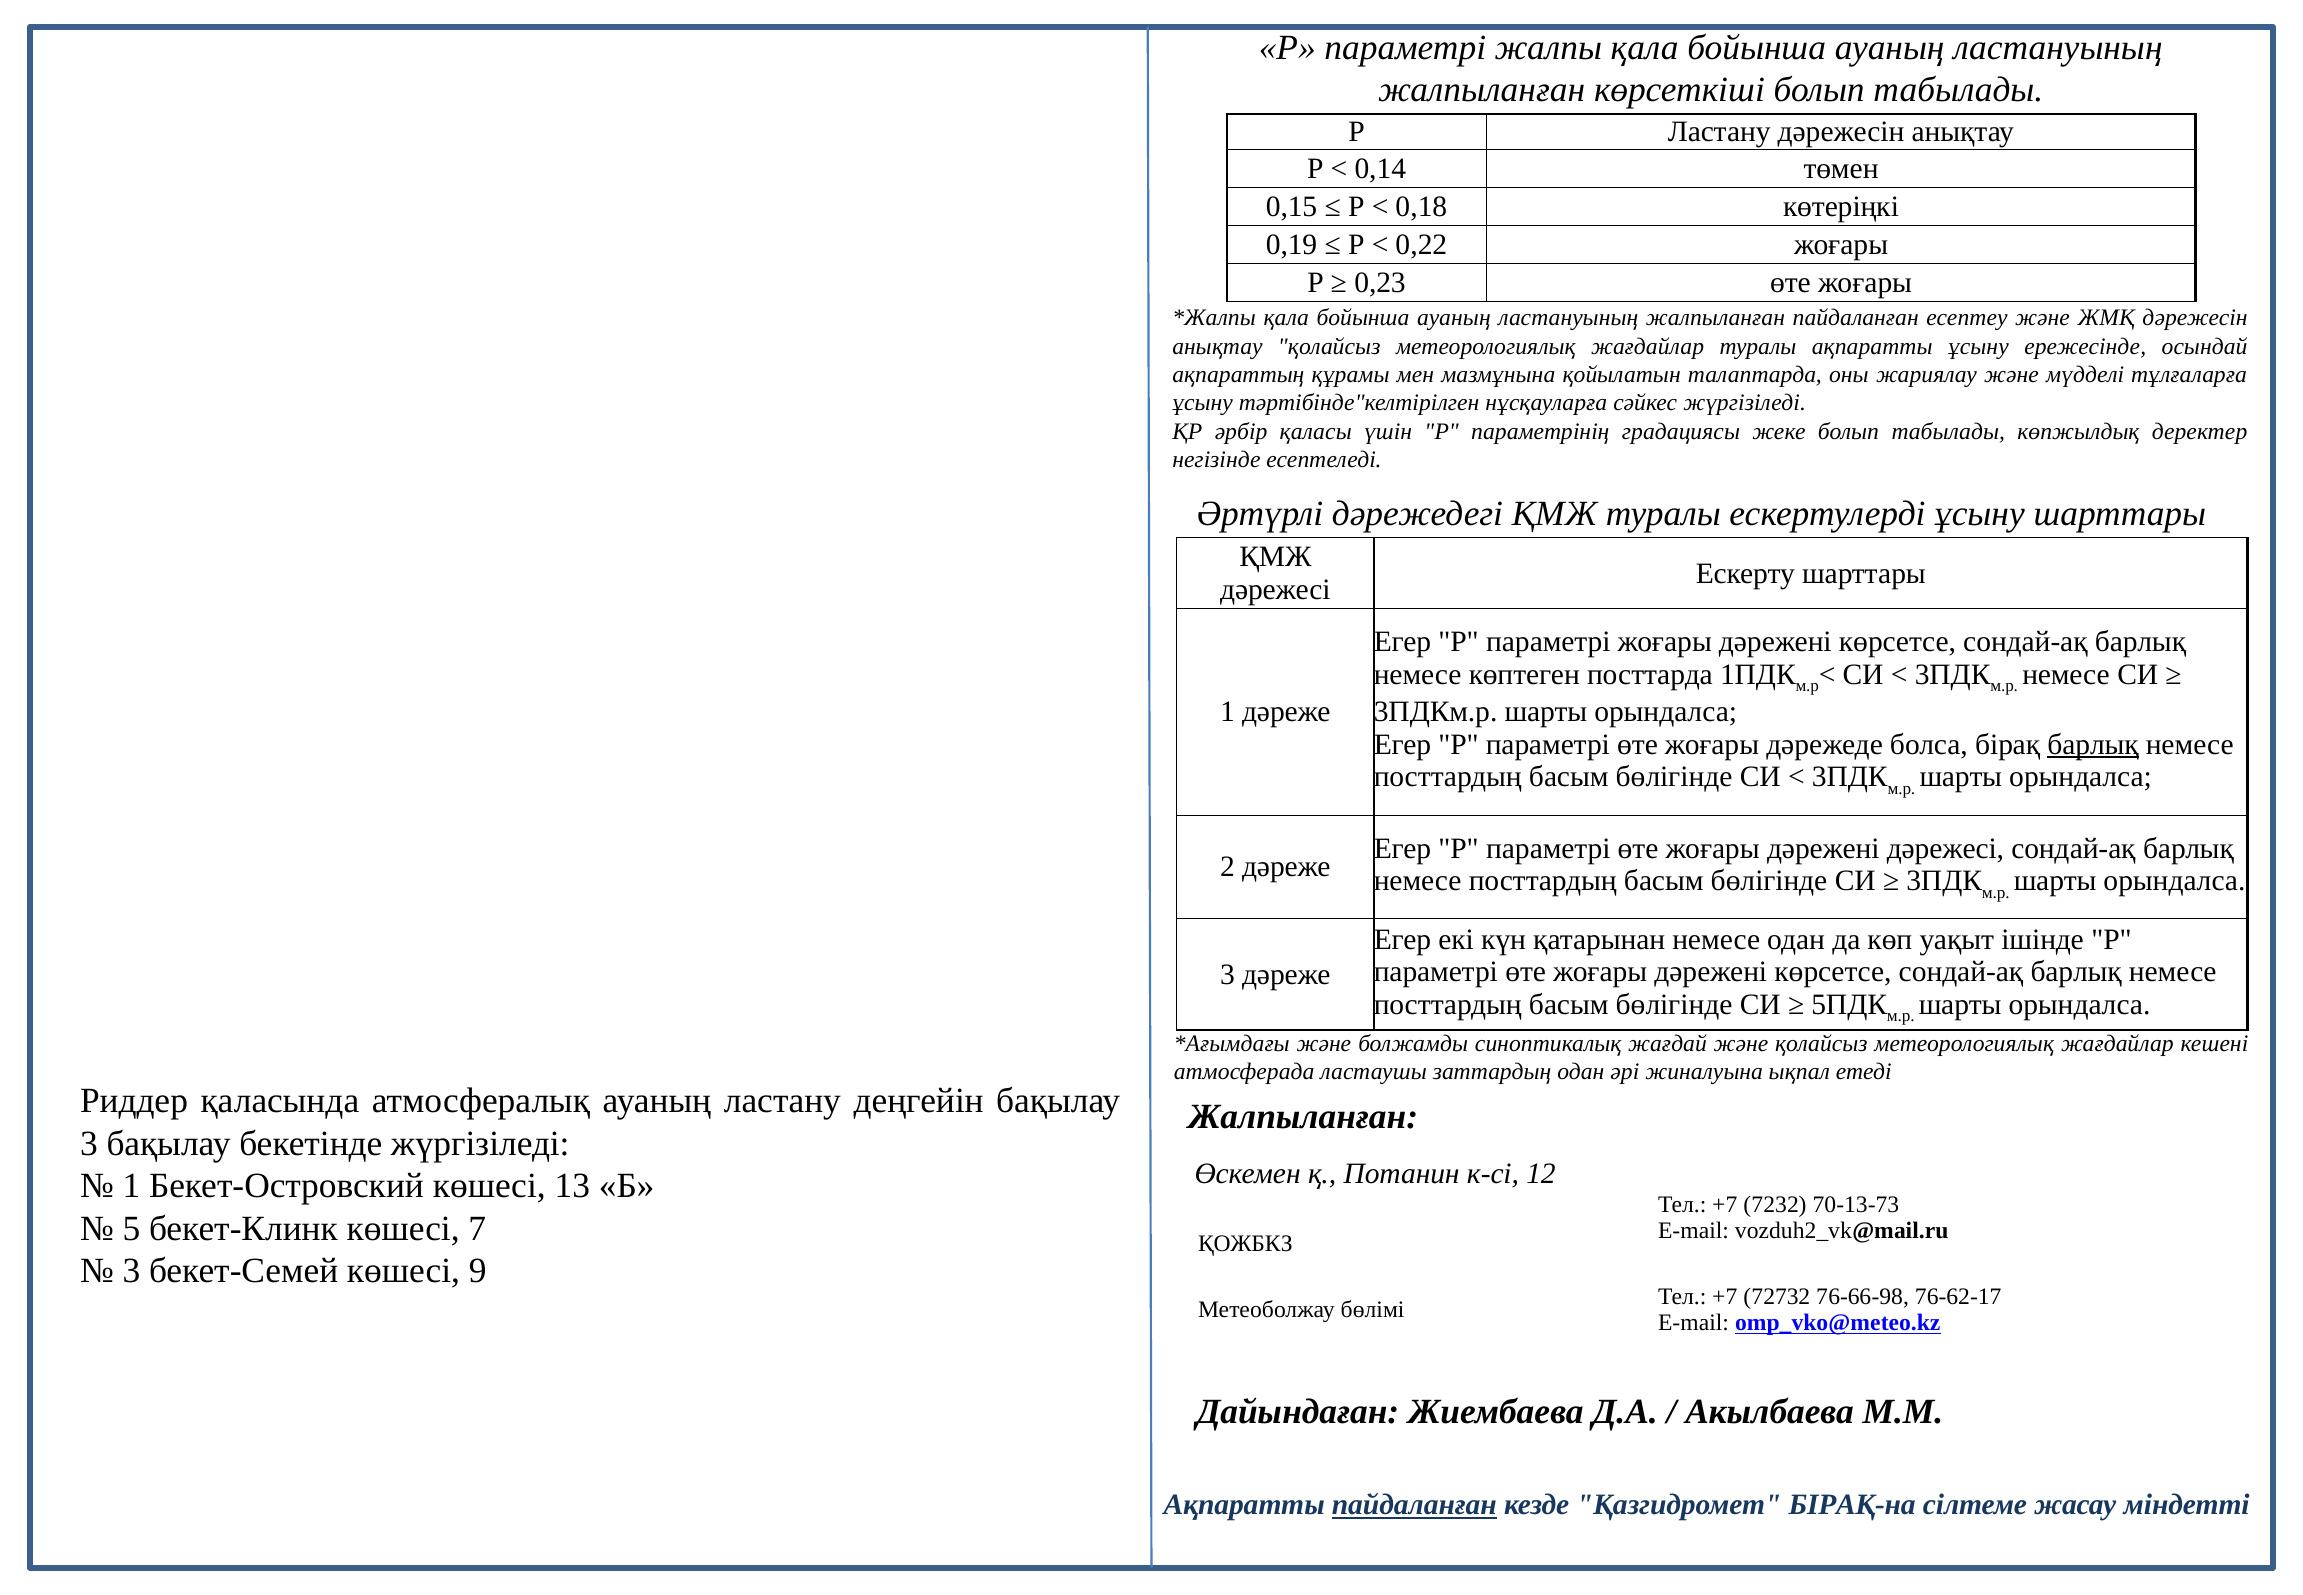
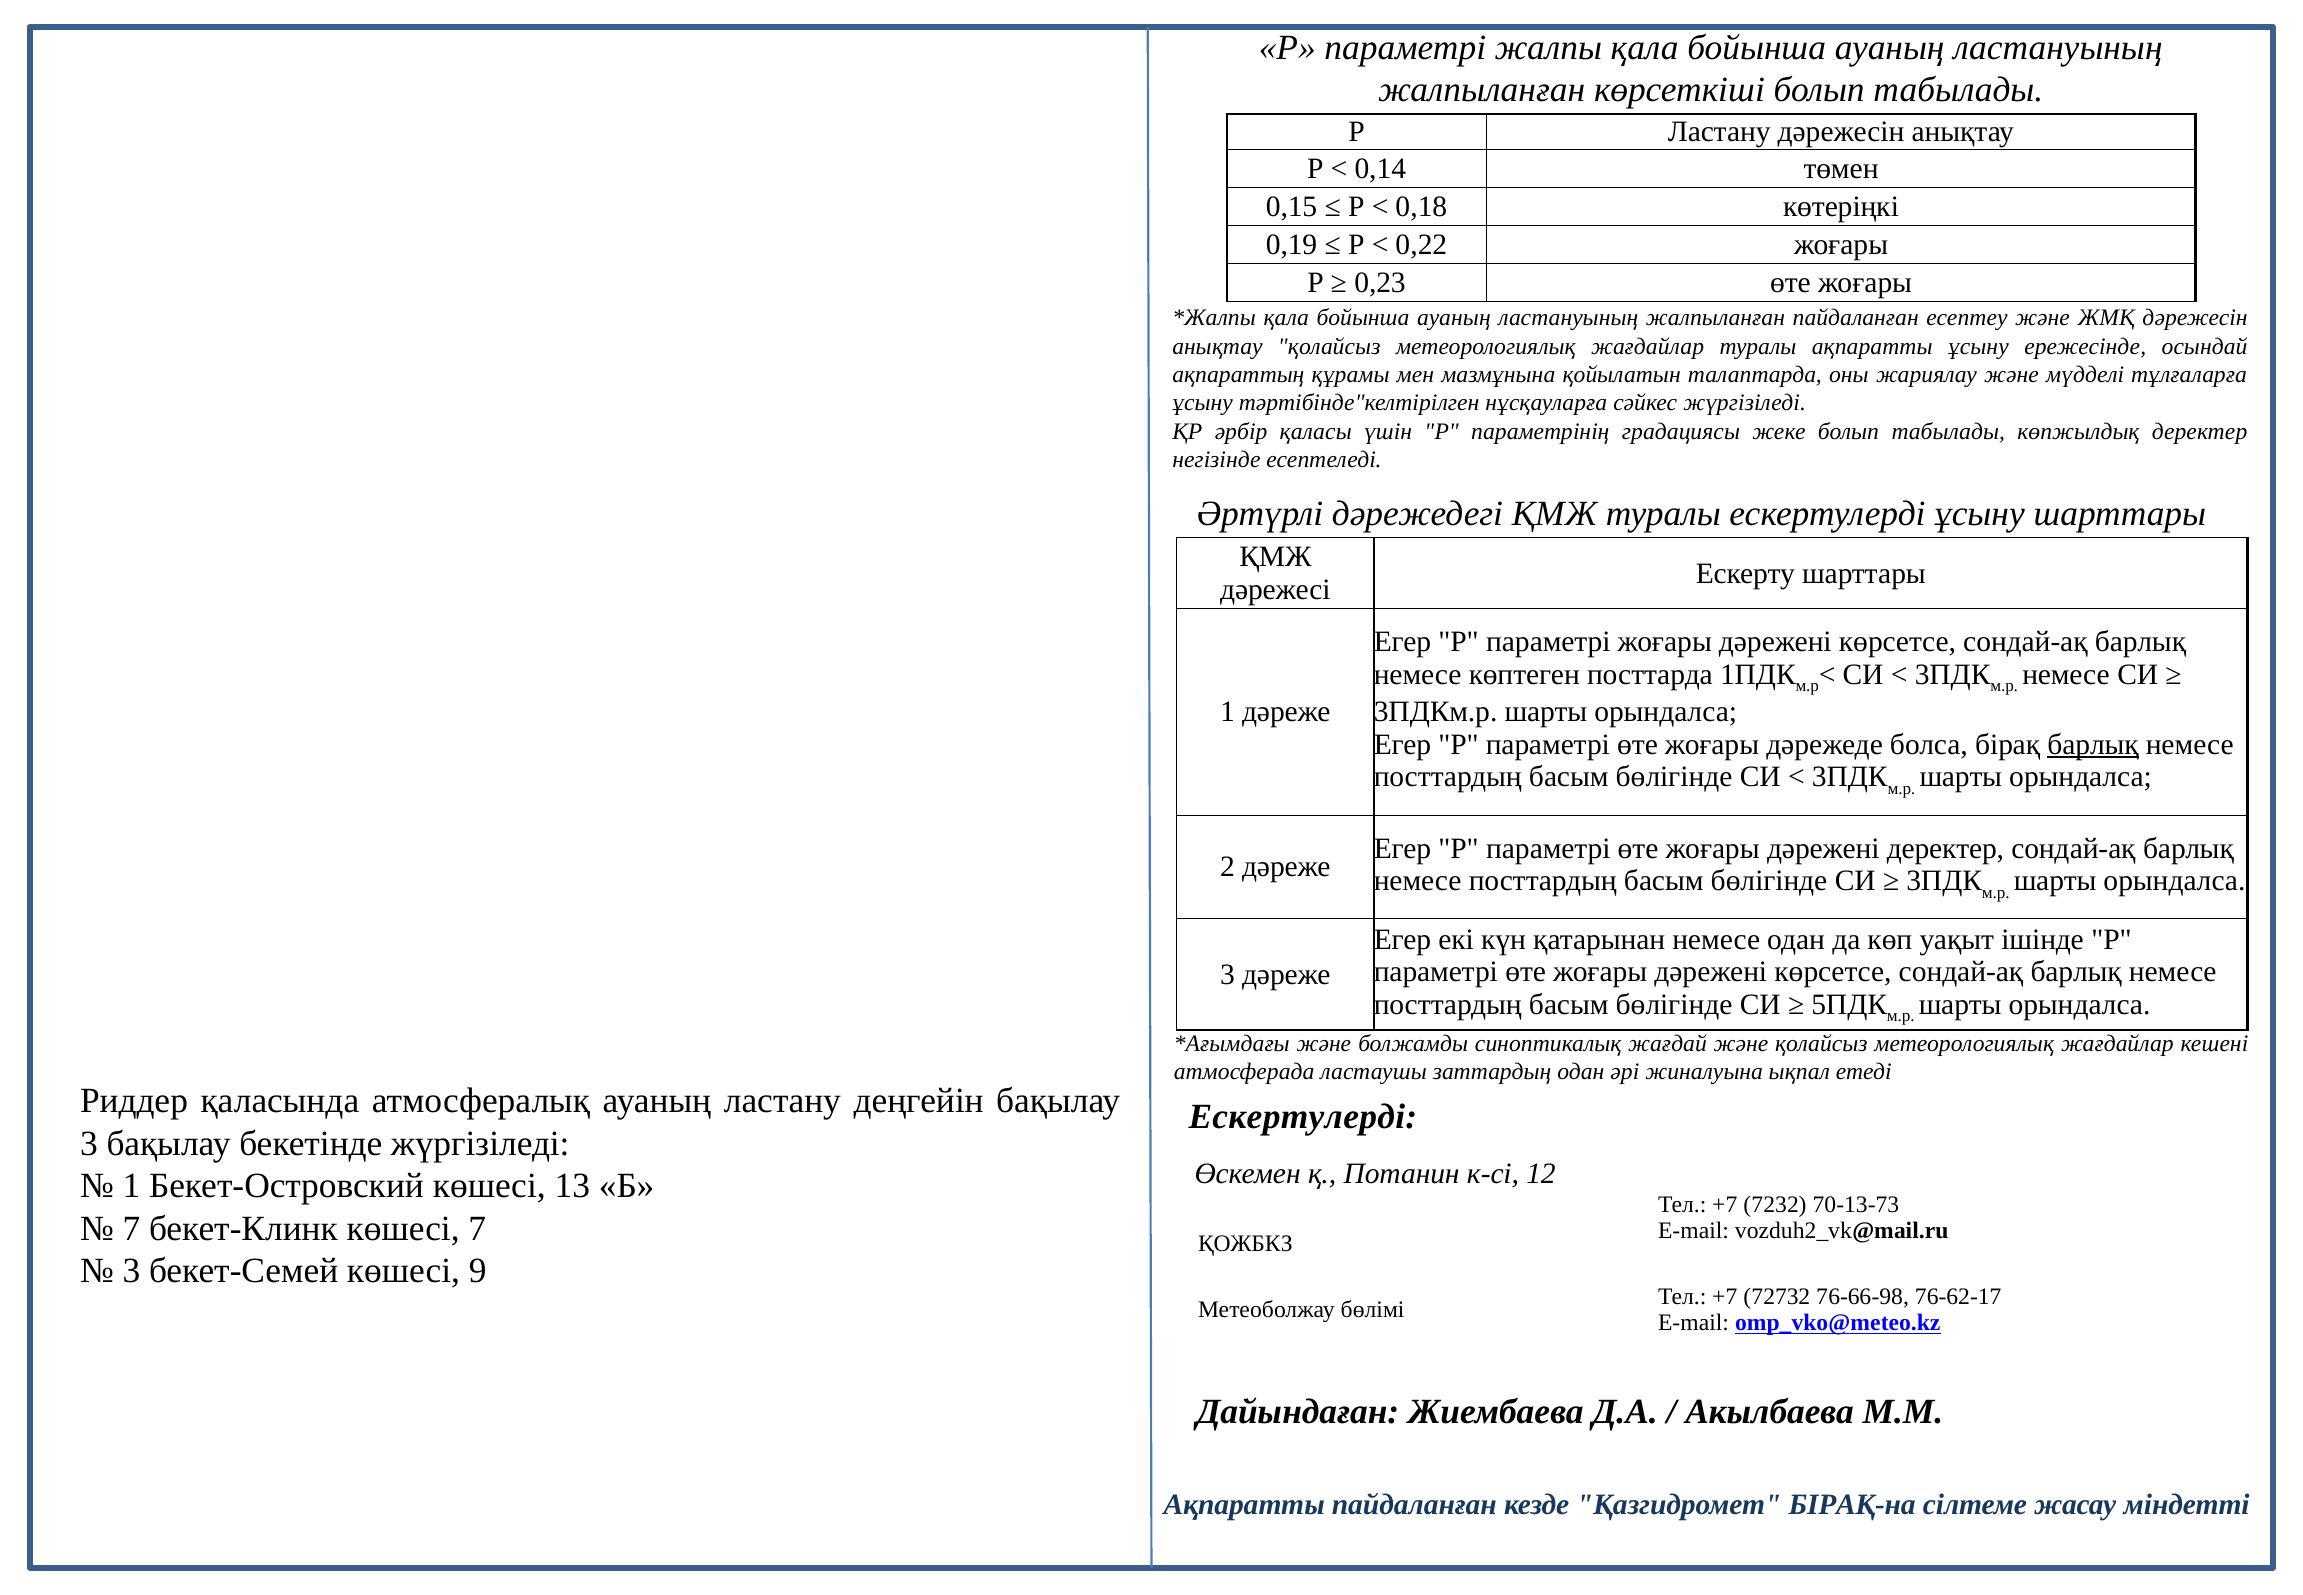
дәрежені дәрежесі: дәрежесі -> деректер (1945, 848)
Жалпыланған: Жалпыланған -> Ескертулерді (1303, 1117)
5: 5 -> 7 (131, 1228)
пайдаланған underline: present -> none (1414, 1505)
